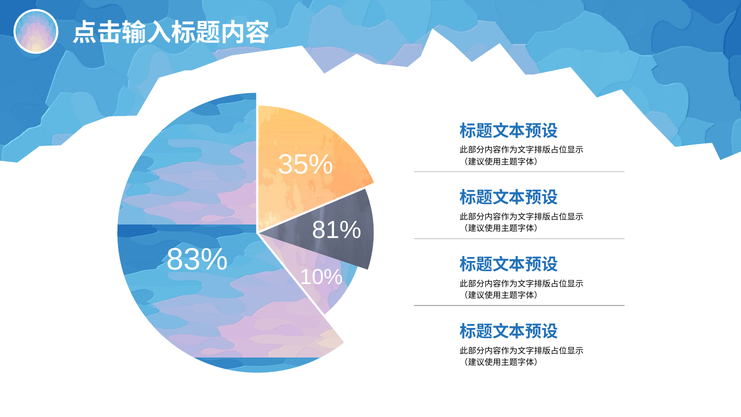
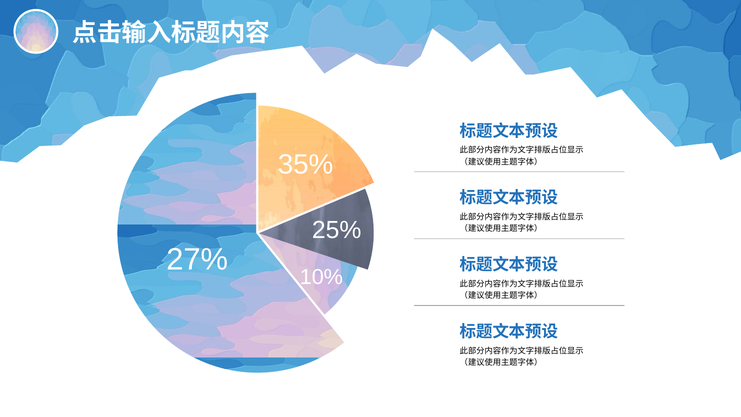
81%: 81% -> 25% (337, 230)
83%: 83% -> 27% (197, 260)
